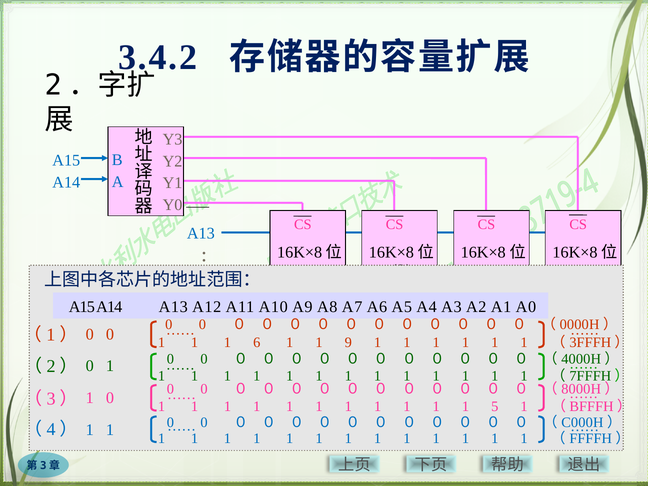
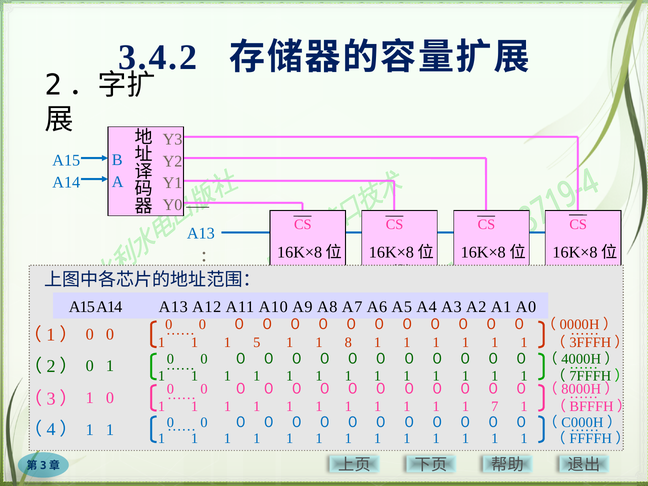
6: 6 -> 5 (257, 343)
9: 9 -> 8 (348, 343)
5: 5 -> 7 (495, 407)
